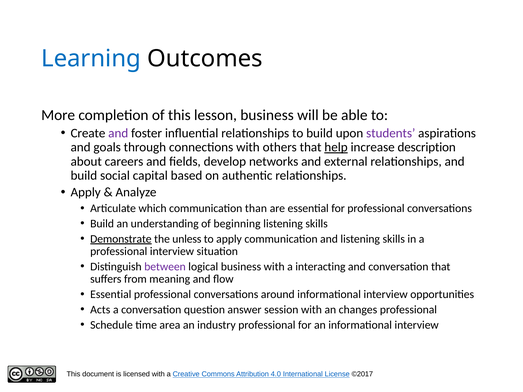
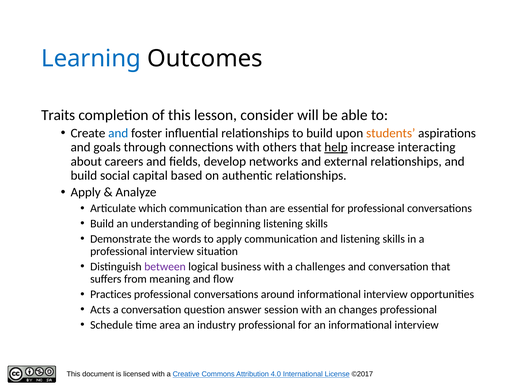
More: More -> Traits (58, 115)
lesson business: business -> consider (267, 115)
and colour: purple -> blue (118, 133)
students colour: purple -> orange (391, 133)
description: description -> interacting (427, 147)
Demonstrate underline: present -> none (121, 239)
unless: unless -> words (187, 239)
interacting: interacting -> challenges (320, 267)
Essential: Essential -> Practices (111, 295)
